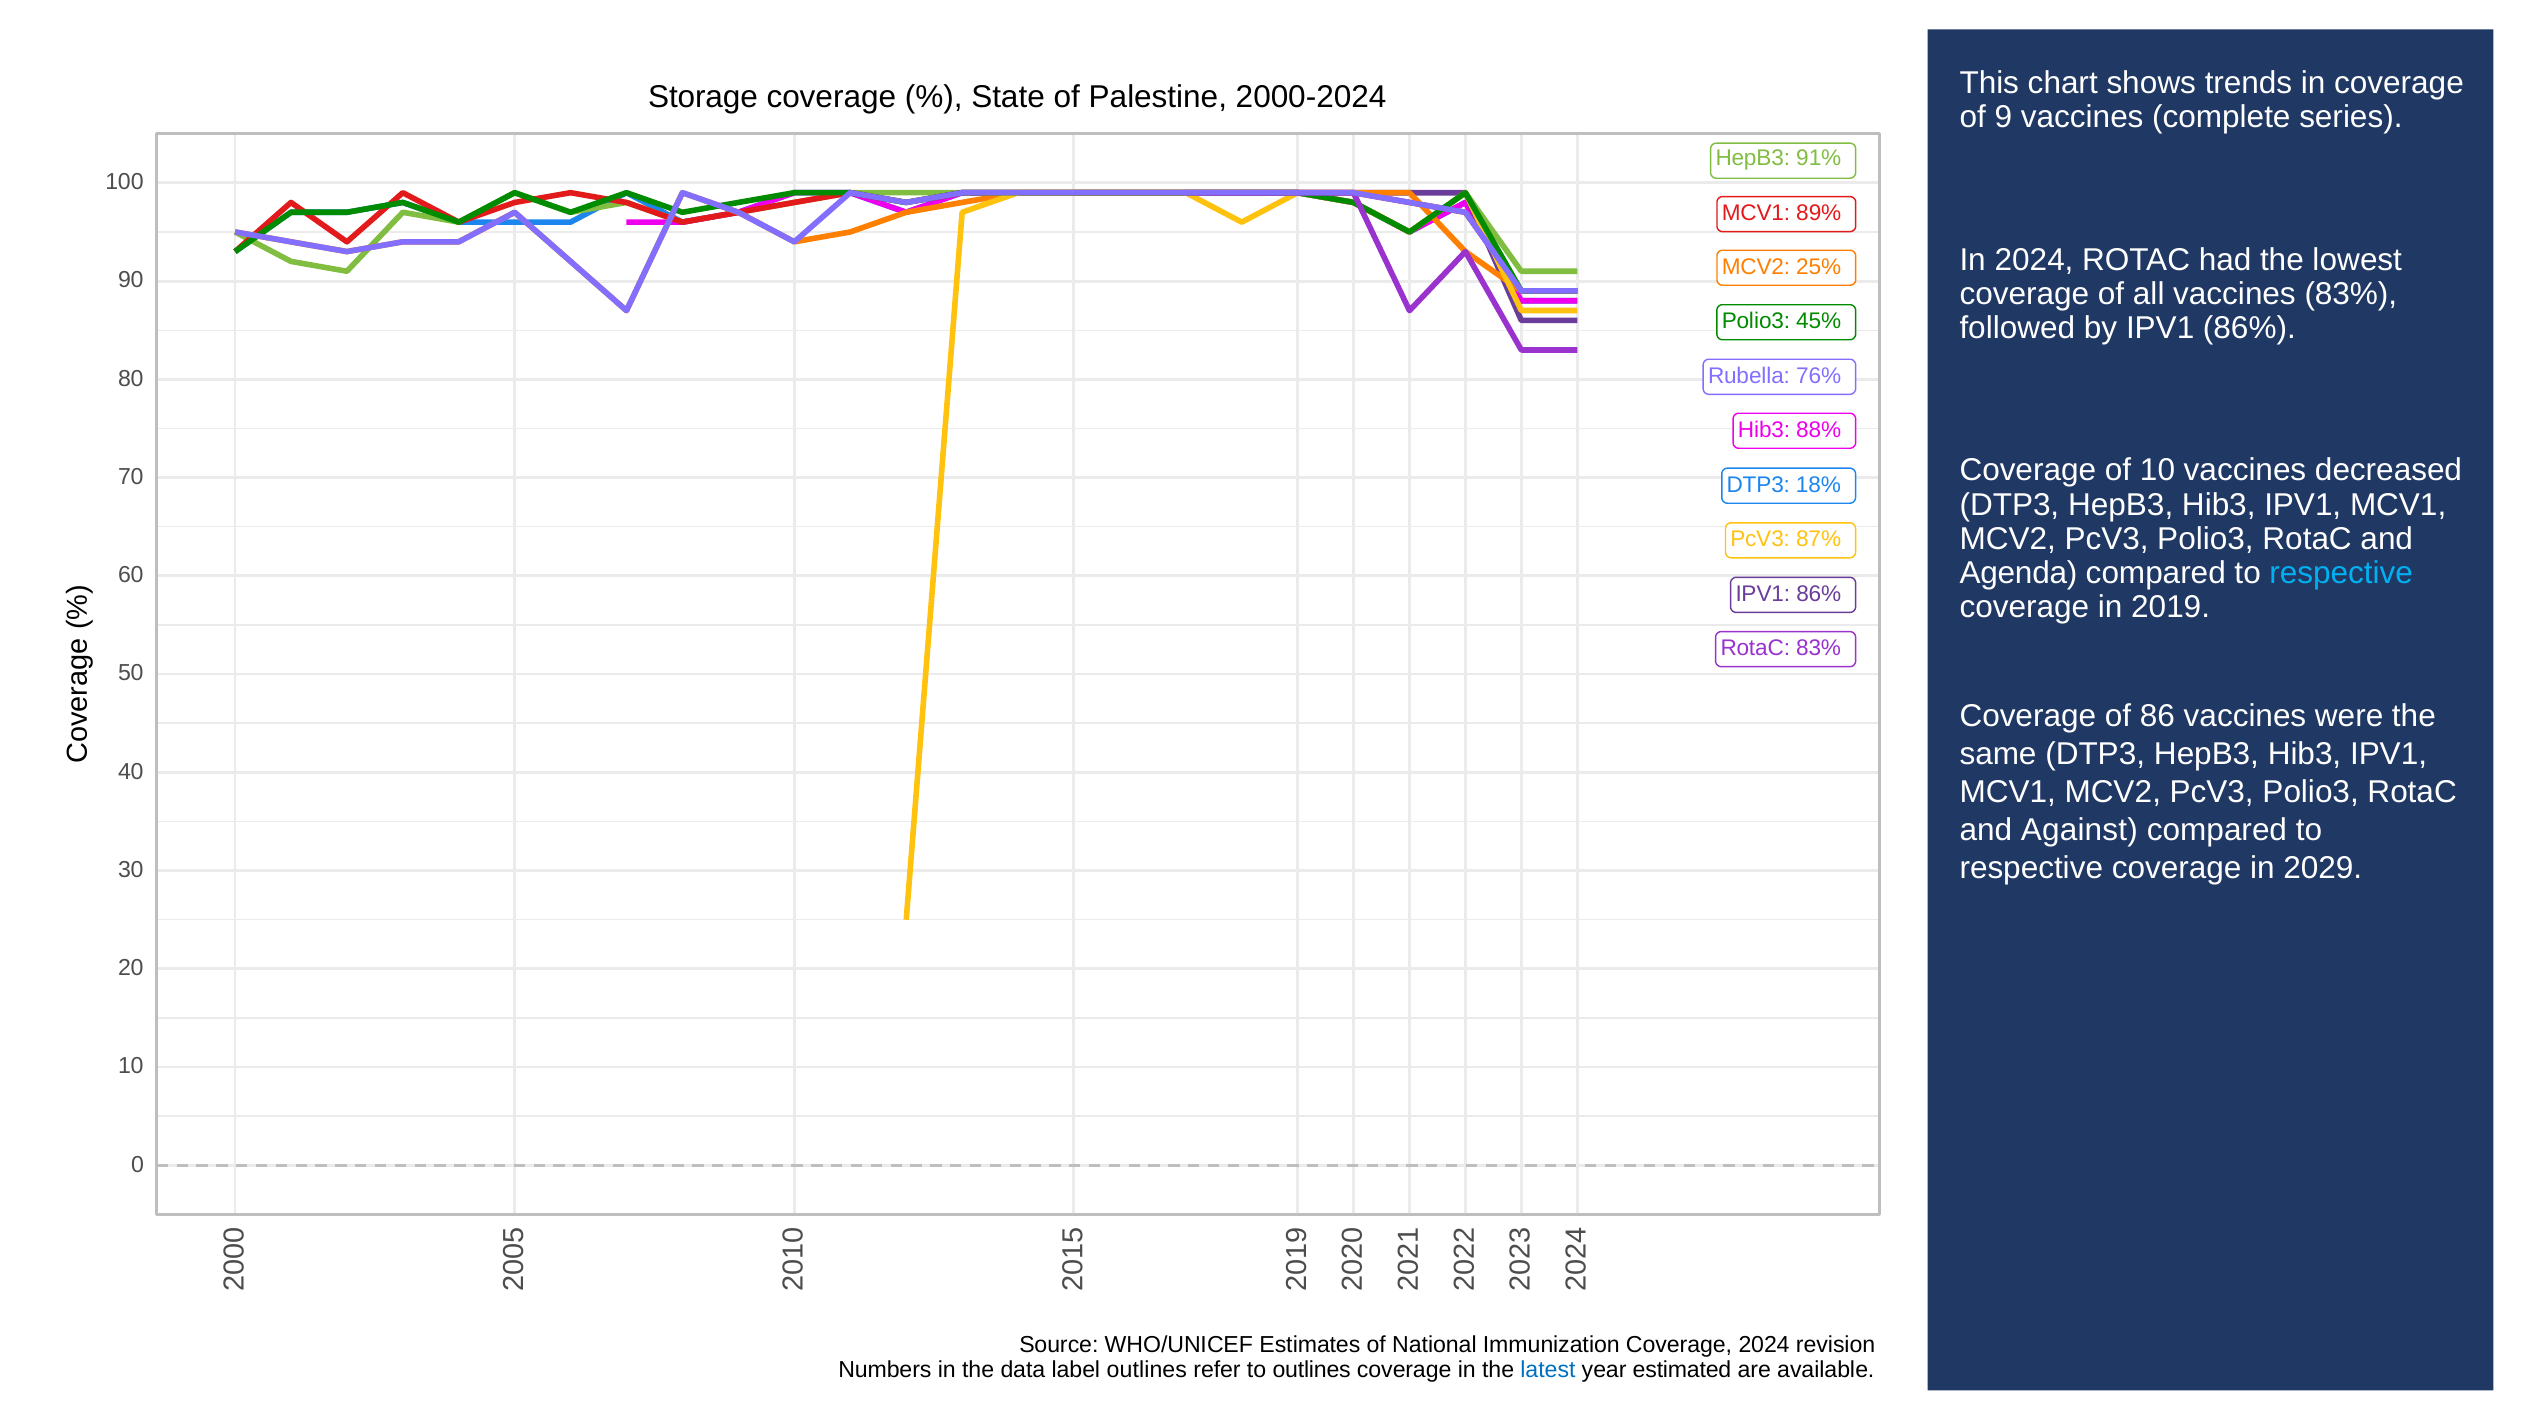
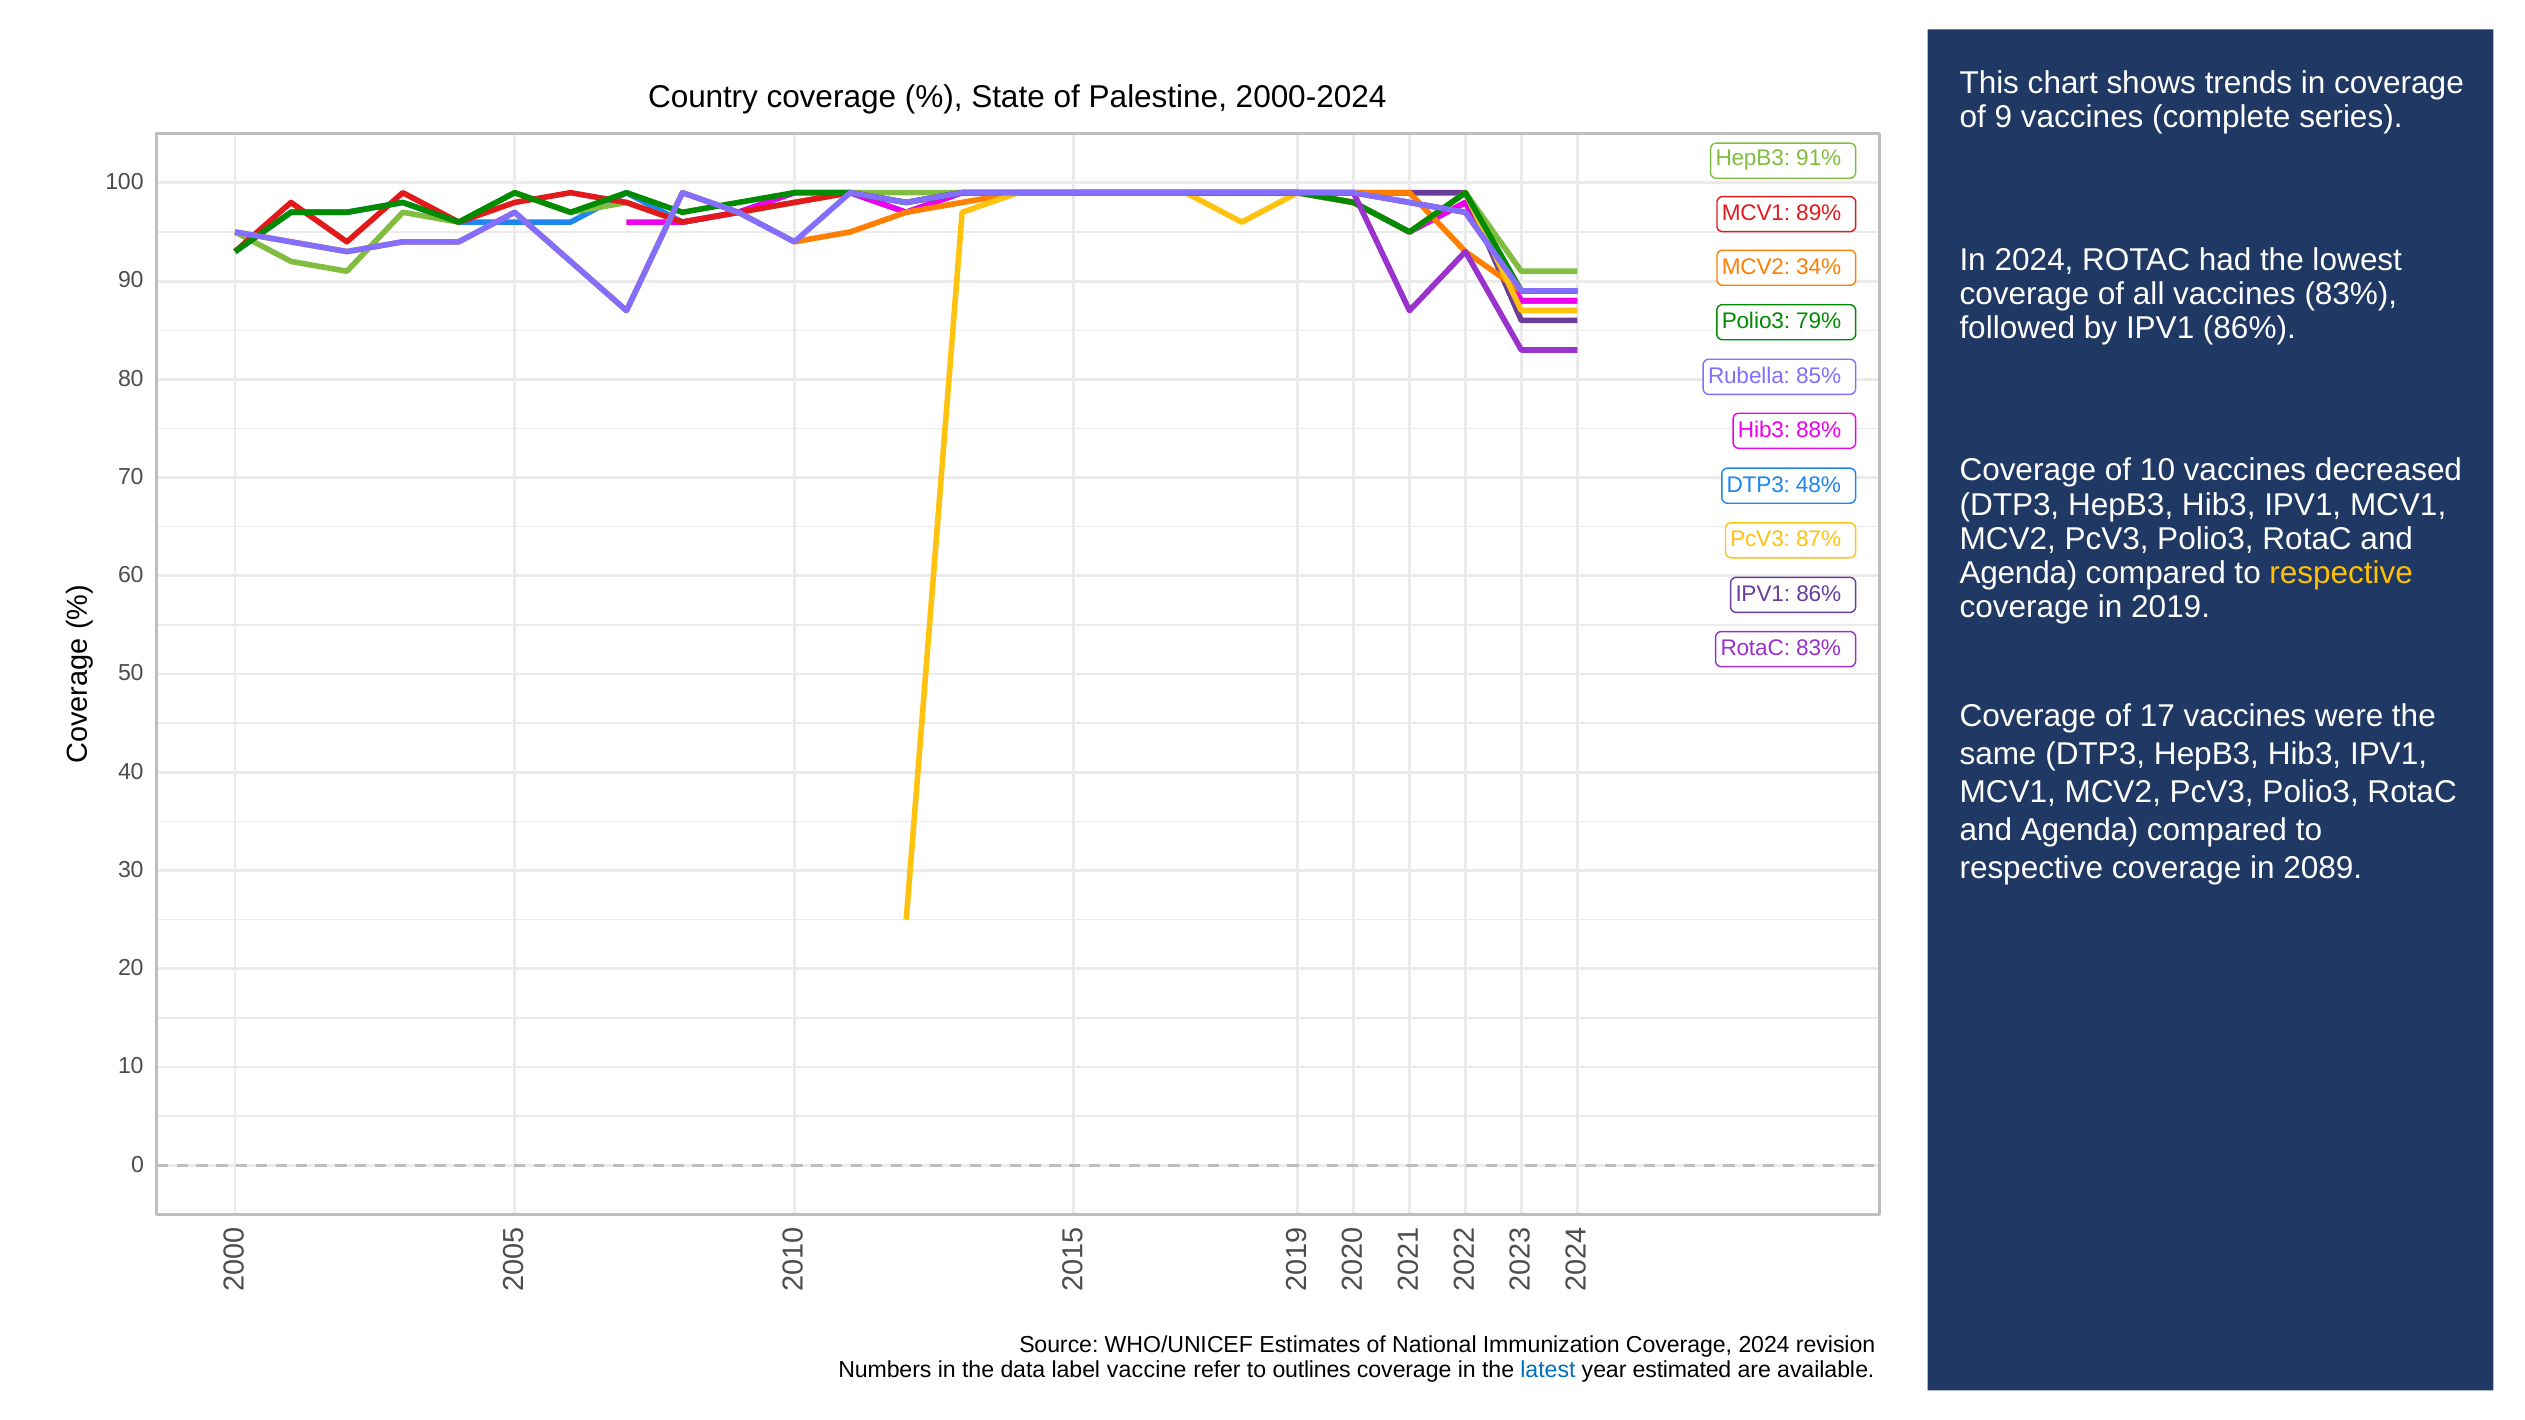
Storage: Storage -> Country (703, 97)
25%: 25% -> 34% (1819, 267)
45%: 45% -> 79% (1819, 321)
76%: 76% -> 85% (1819, 376)
18%: 18% -> 48% (1818, 485)
respective colour: light blue -> yellow (2341, 573)
86: 86 -> 17 (2157, 717)
Against: Against -> Agenda (2080, 830)
2029: 2029 -> 2089 (2323, 868)
label outlines: outlines -> vaccine (1147, 1370)
